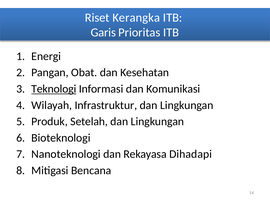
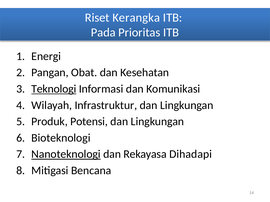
Garis: Garis -> Pada (103, 33)
Setelah: Setelah -> Potensi (89, 122)
Nanoteknologi underline: none -> present (66, 155)
